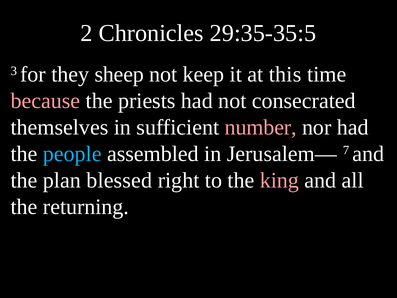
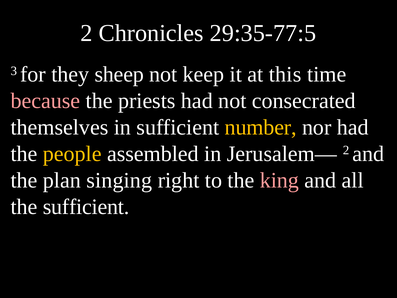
29:35-35:5: 29:35-35:5 -> 29:35-77:5 (263, 33)
number colour: pink -> yellow (261, 127)
people colour: light blue -> yellow (72, 154)
Jerusalem— 7: 7 -> 2 (346, 150)
blessed: blessed -> singing (119, 180)
the returning: returning -> sufficient (86, 207)
